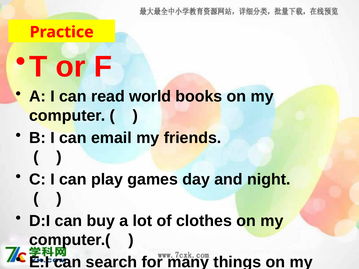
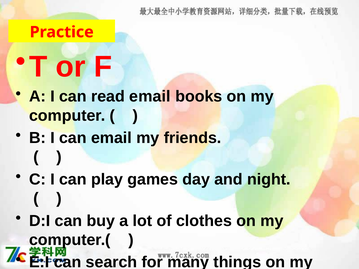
read world: world -> email (150, 96)
